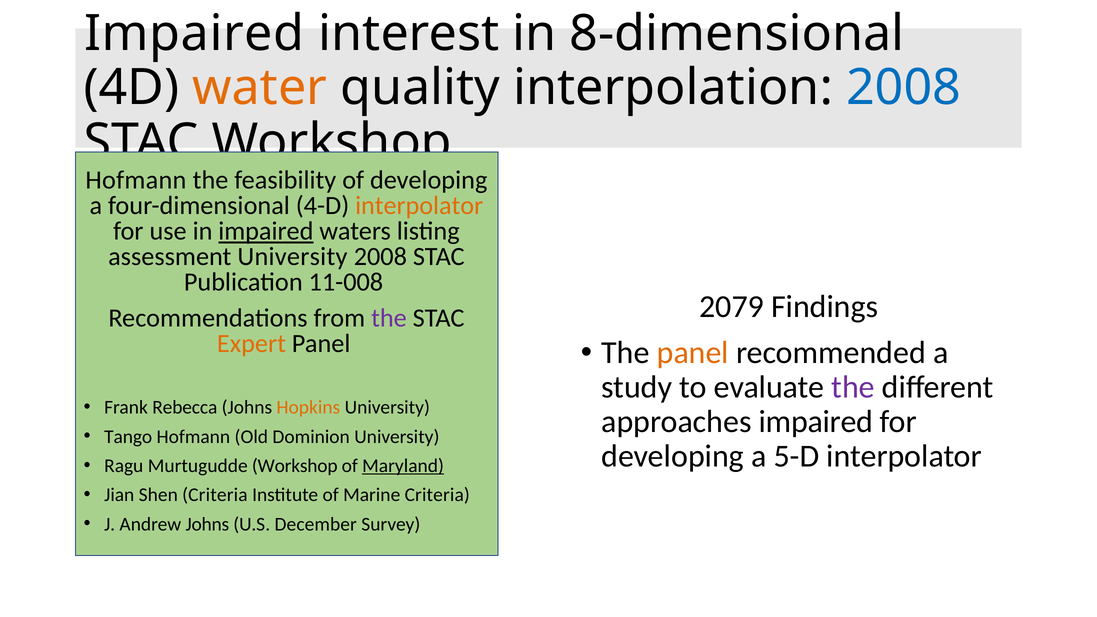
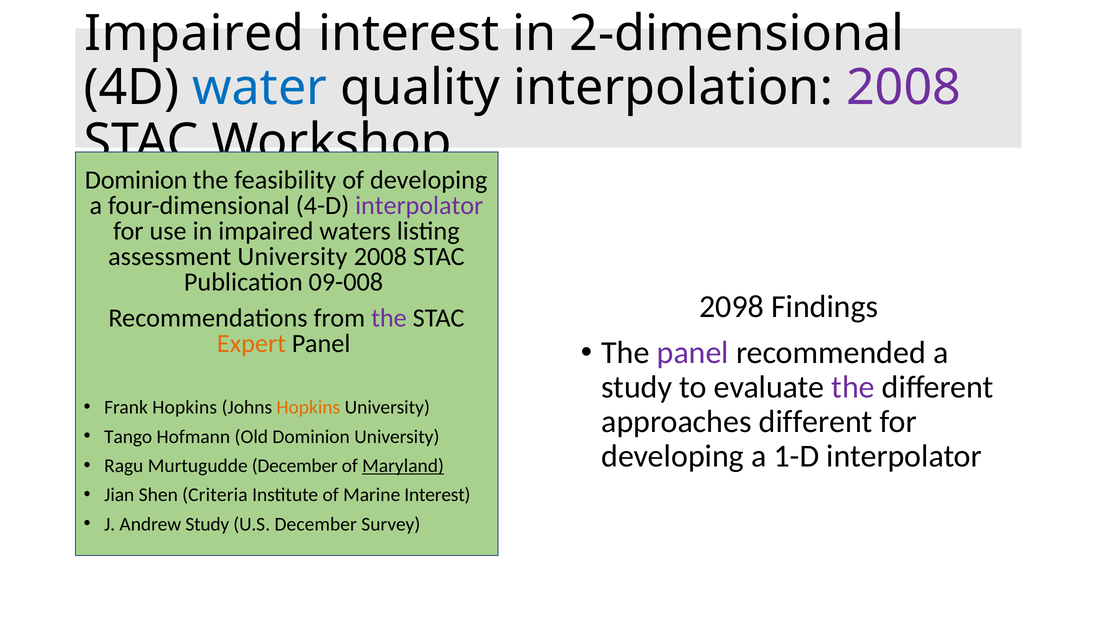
8-dimensional: 8-dimensional -> 2-dimensional (737, 33)
water colour: orange -> blue (260, 88)
2008 colour: blue -> purple (904, 88)
Hofmann: Hofmann -> Dominion (136, 180)
interpolator colour: orange -> purple (419, 206)
impaired underline: present -> none (266, 231)
11-008: 11-008 -> 09-008 (346, 282)
2079: 2079 -> 2098 (732, 307)
panel colour: orange -> purple (693, 353)
Frank Rebecca: Rebecca -> Hopkins (185, 408)
approaches impaired: impaired -> different (816, 422)
5-D: 5-D -> 1-D (796, 456)
Murtugudde Workshop: Workshop -> December (295, 466)
Marine Criteria: Criteria -> Interest (437, 495)
Andrew Johns: Johns -> Study (207, 524)
